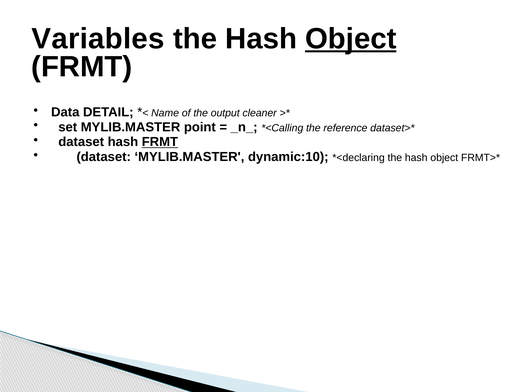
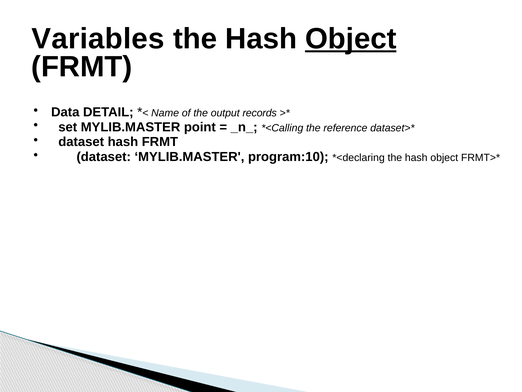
cleaner: cleaner -> records (260, 113)
FRMT underline: present -> none (160, 142)
dynamic:10: dynamic:10 -> program:10 (288, 157)
